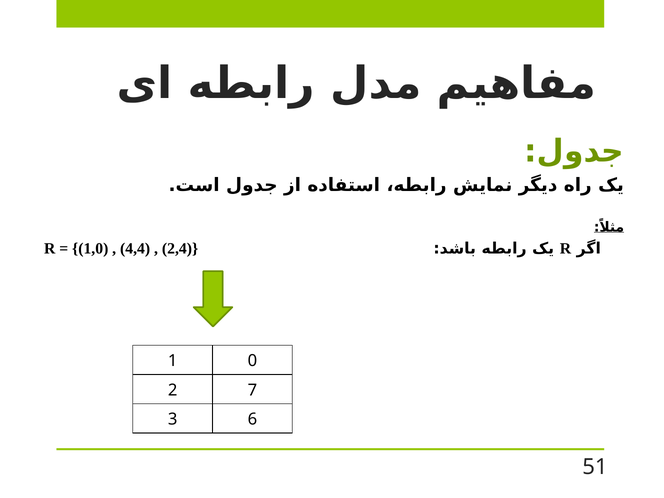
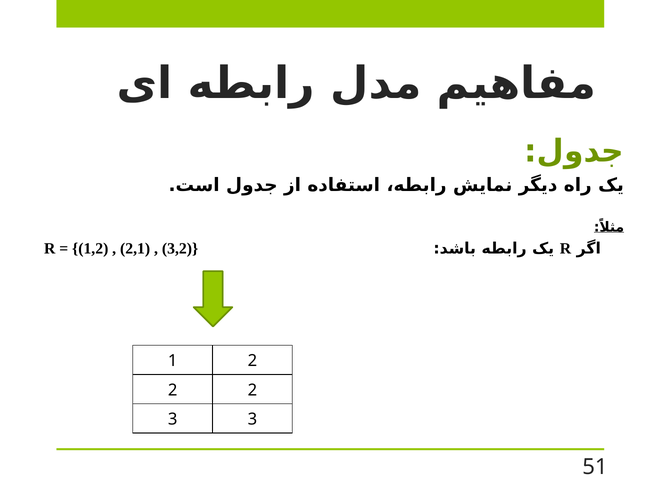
1,0: 1,0 -> 1,2 (90, 249)
4,4: 4,4 -> 2,1 (135, 249)
2,4: 2,4 -> 3,2 (180, 249)
1 0: 0 -> 2 (252, 361)
7: 7 -> 2 (252, 390)
3 6: 6 -> 3 (252, 419)
